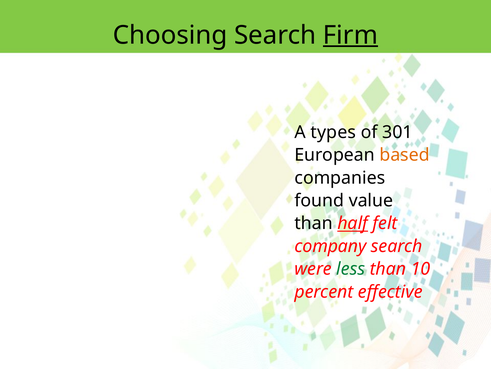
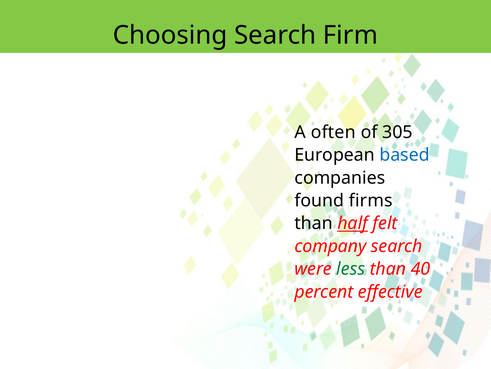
Firm underline: present -> none (350, 35)
types: types -> often (333, 132)
301: 301 -> 305 (398, 132)
based colour: orange -> blue (405, 155)
value: value -> firms (371, 200)
10: 10 -> 40 (421, 269)
